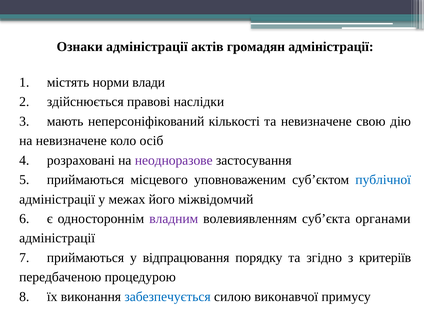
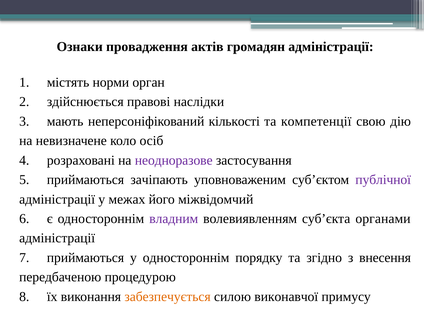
Ознаки адміністрації: адміністрації -> провадження (147, 47)
влади: влади -> орган (149, 82)
та невизначене: невизначене -> компетенції (316, 121)
місцевого: місцевого -> зачіпають (159, 180)
публічної colour: blue -> purple (383, 180)
у відпрацювання: відпрацювання -> одностороннім (186, 258)
критеріїв: критеріїв -> внесення (385, 258)
забезпечується colour: blue -> orange (168, 297)
